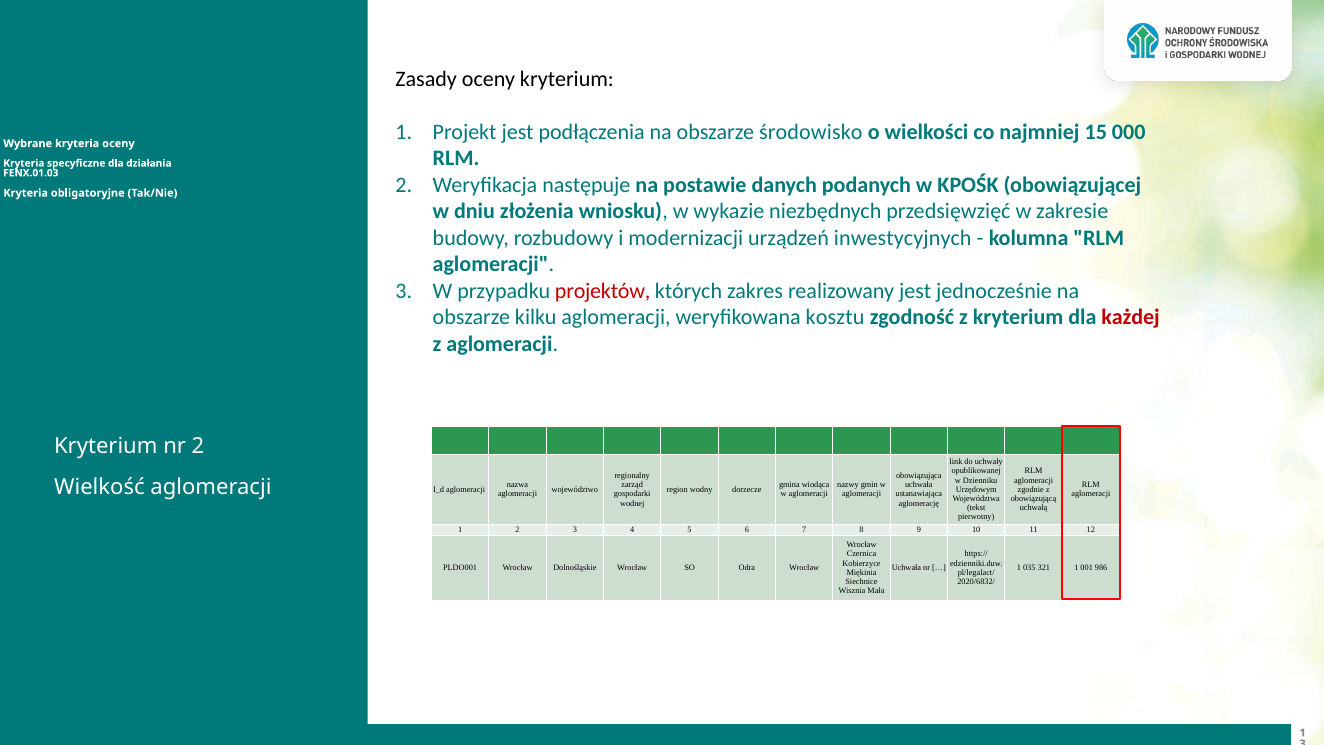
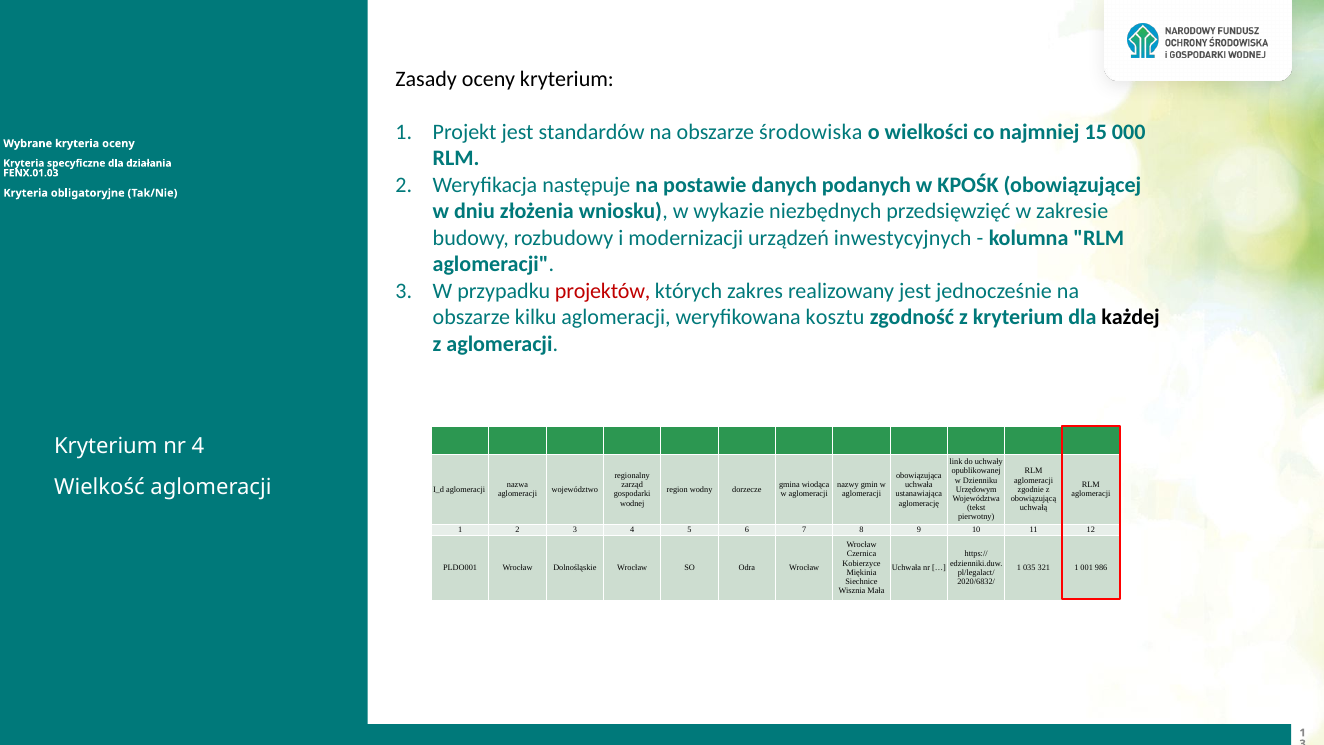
podłączenia: podłączenia -> standardów (592, 132)
środowisko: środowisko -> środowiska (811, 132)
każdej colour: red -> black (1131, 317)
nr 2: 2 -> 4 (198, 446)
